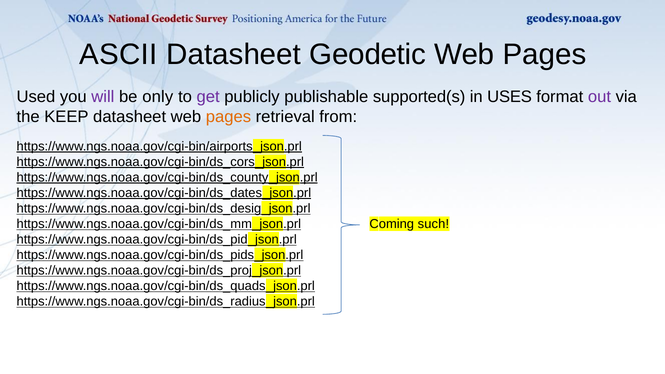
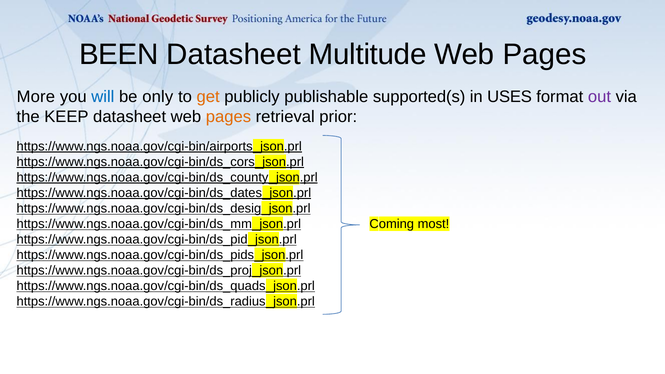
ASCII: ASCII -> BEEN (119, 54)
Geodetic: Geodetic -> Multitude (368, 54)
Used: Used -> More (36, 97)
will colour: purple -> blue (103, 97)
get colour: purple -> orange (208, 97)
from: from -> prior (338, 117)
such: such -> most (433, 224)
